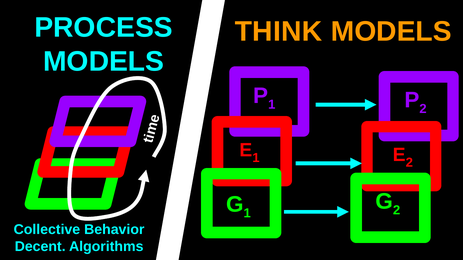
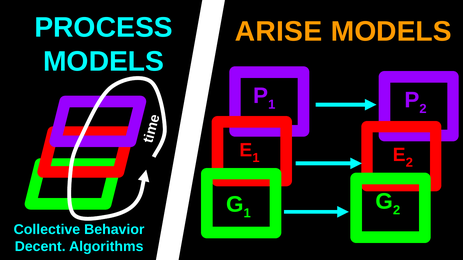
THINK: THINK -> ARISE (279, 32)
